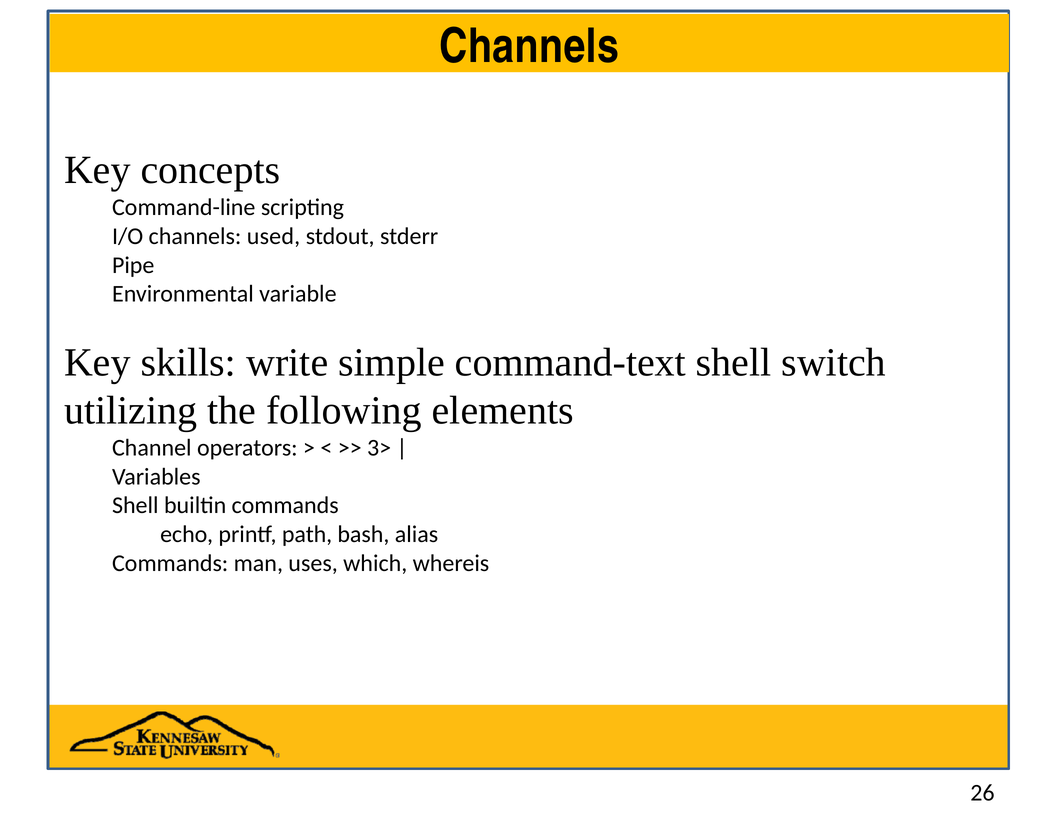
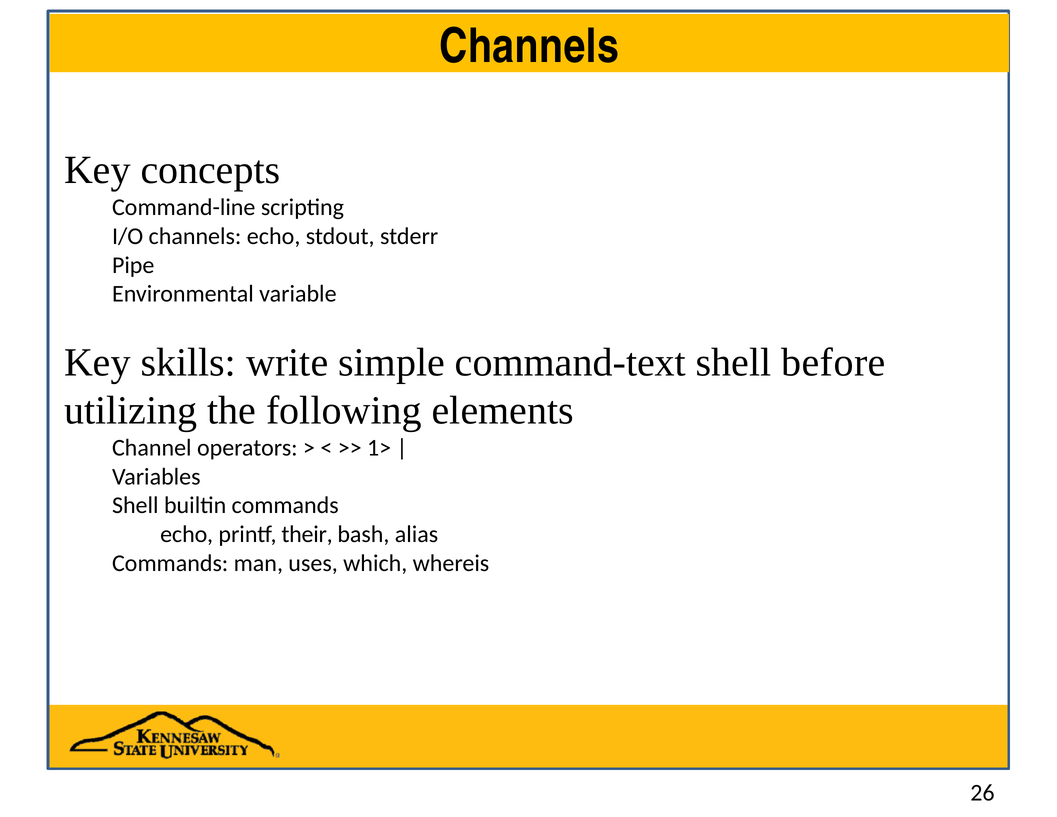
channels used: used -> echo (274, 236)
switch: switch -> before (833, 362)
3>: 3> -> 1> (379, 448)
path: path -> their (307, 534)
